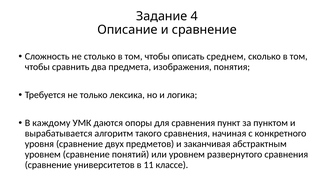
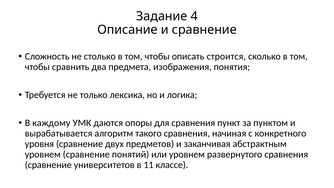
среднем: среднем -> строится (226, 56)
